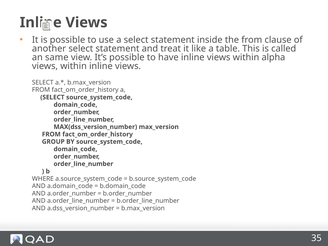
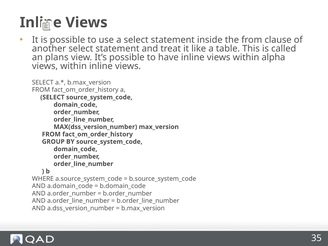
same: same -> plans (57, 57)
